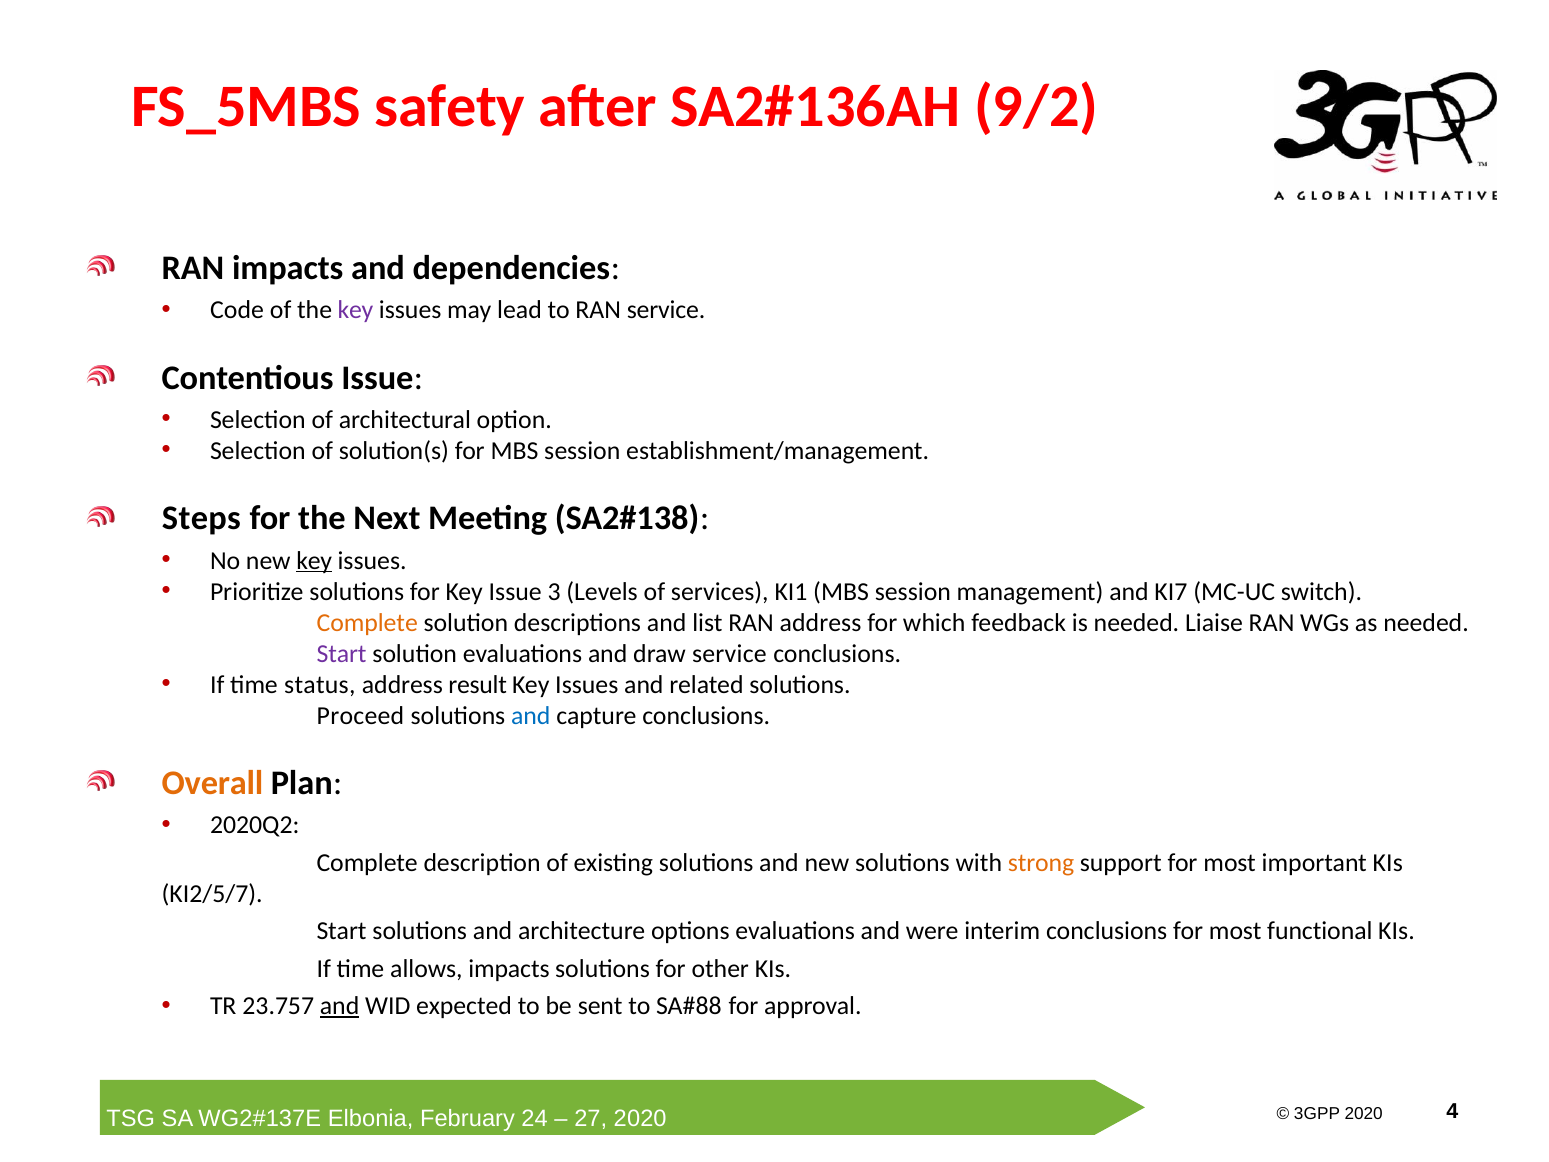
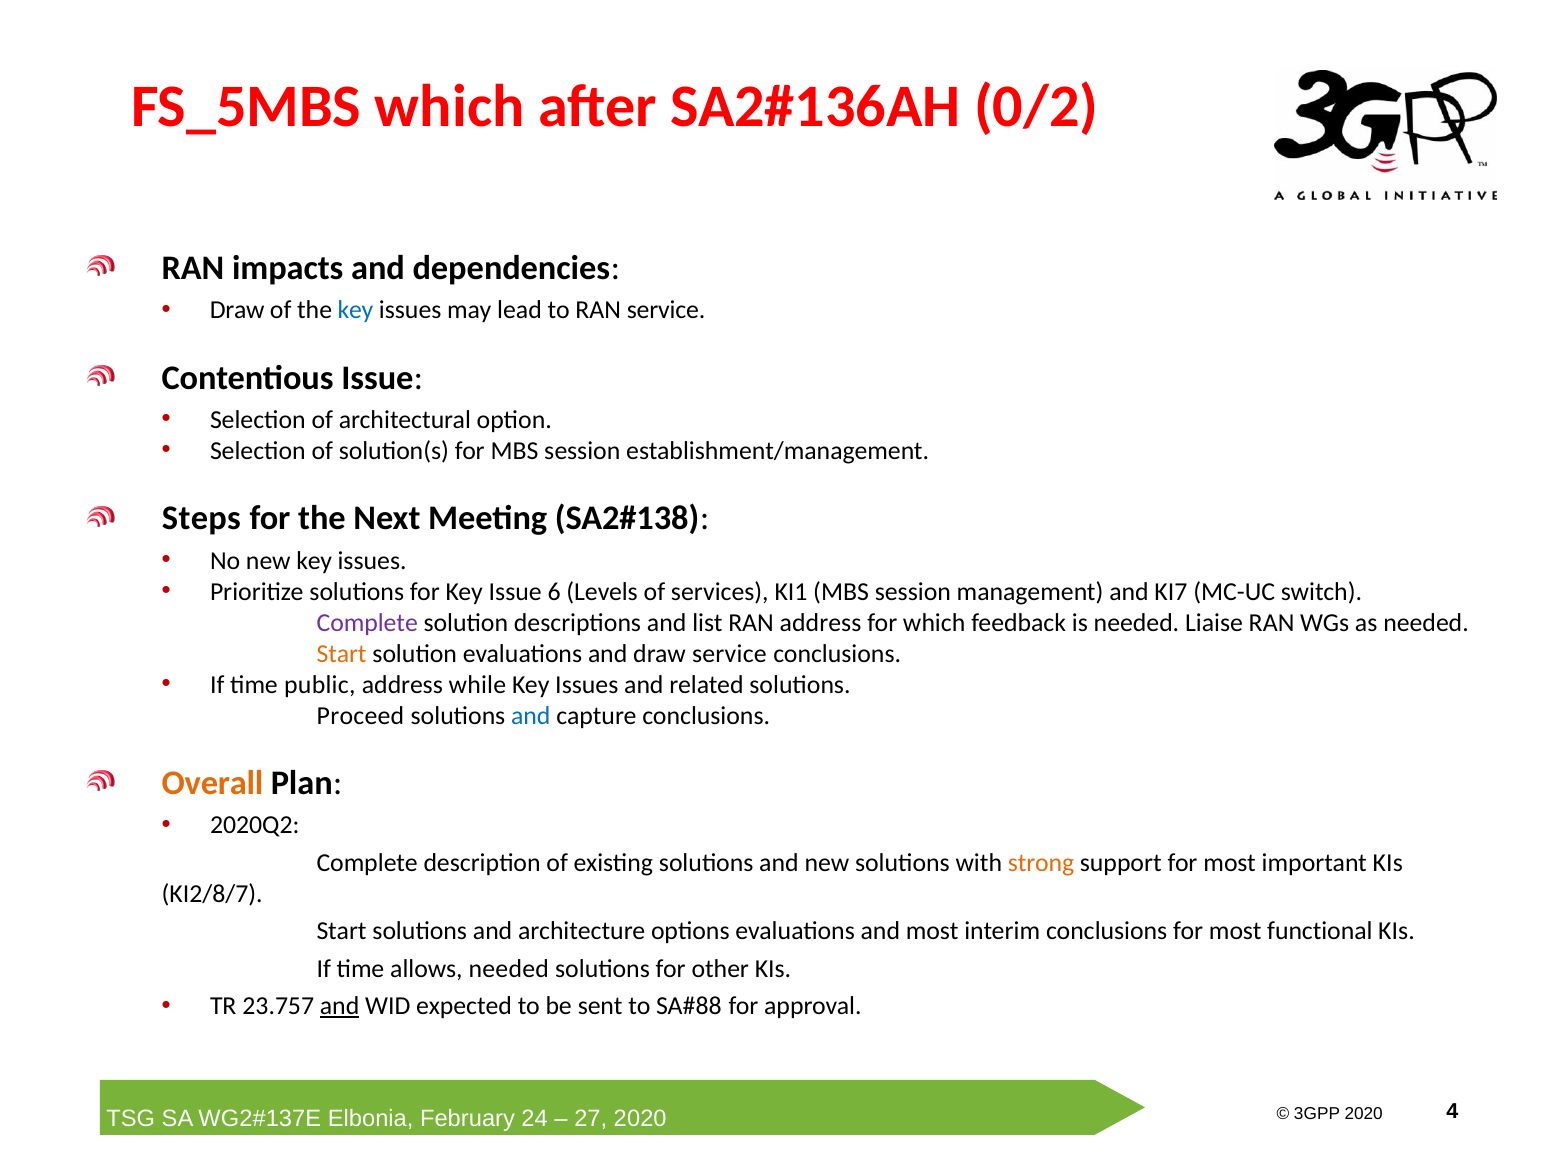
FS_5MBS safety: safety -> which (450, 106)
9/2: 9/2 -> 0/2 (1036, 106)
Code: Code -> Draw (237, 310)
key colour: purple -> blue (356, 310)
key underline: present -> none (314, 560)
3: 3 -> 6 (554, 591)
Complete colour: orange -> purple (367, 622)
Start colour: purple -> orange (342, 653)
status: status -> public (320, 684)
result: result -> while (477, 684)
KI2/5/7: KI2/5/7 -> KI2/8/7 (212, 894)
and were: were -> most (932, 931)
allows impacts: impacts -> needed (509, 968)
